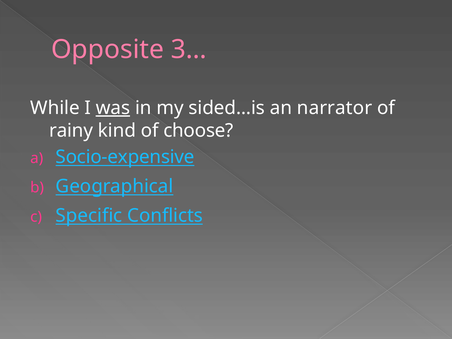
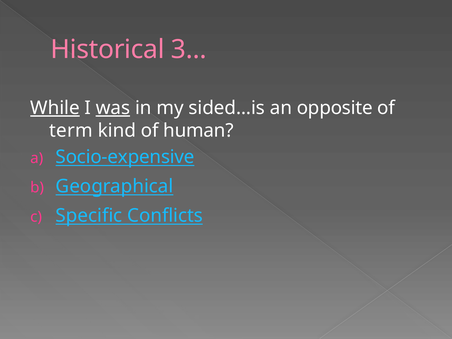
Opposite: Opposite -> Historical (108, 50)
While underline: none -> present (55, 108)
narrator: narrator -> opposite (335, 108)
rainy: rainy -> term (71, 131)
choose: choose -> human (198, 131)
